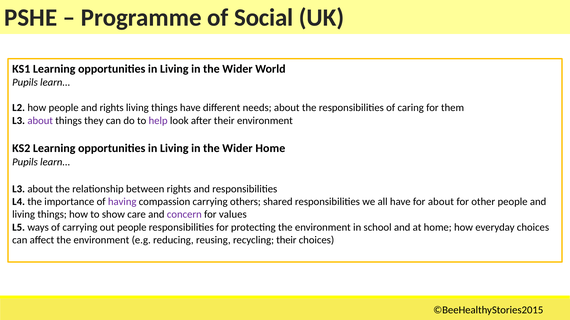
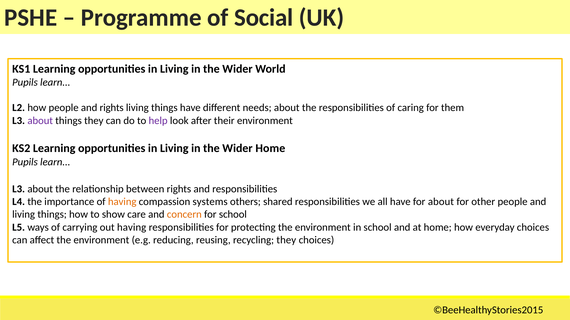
having colour: purple -> orange (122, 202)
compassion carrying: carrying -> systems (210, 202)
concern colour: purple -> orange (184, 215)
for values: values -> school (233, 215)
out people: people -> having (132, 228)
recycling their: their -> they (286, 241)
